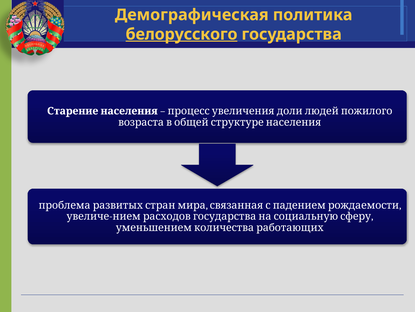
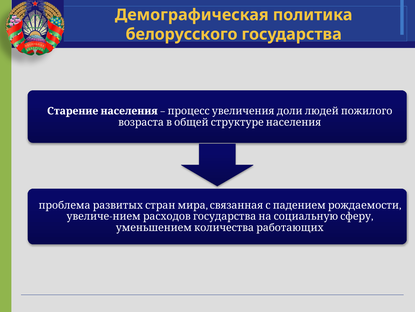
белорусского underline: present -> none (182, 34)
